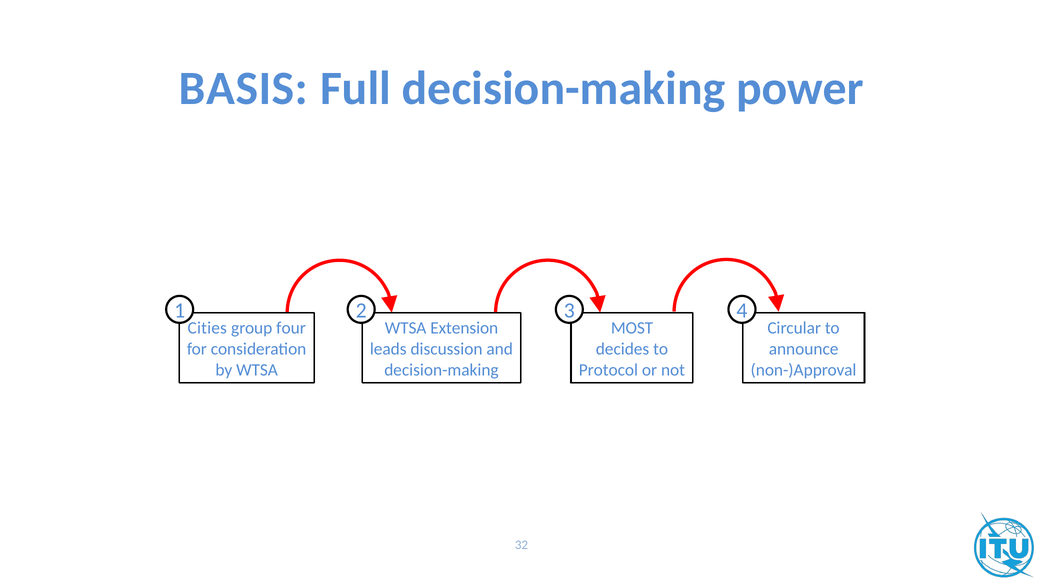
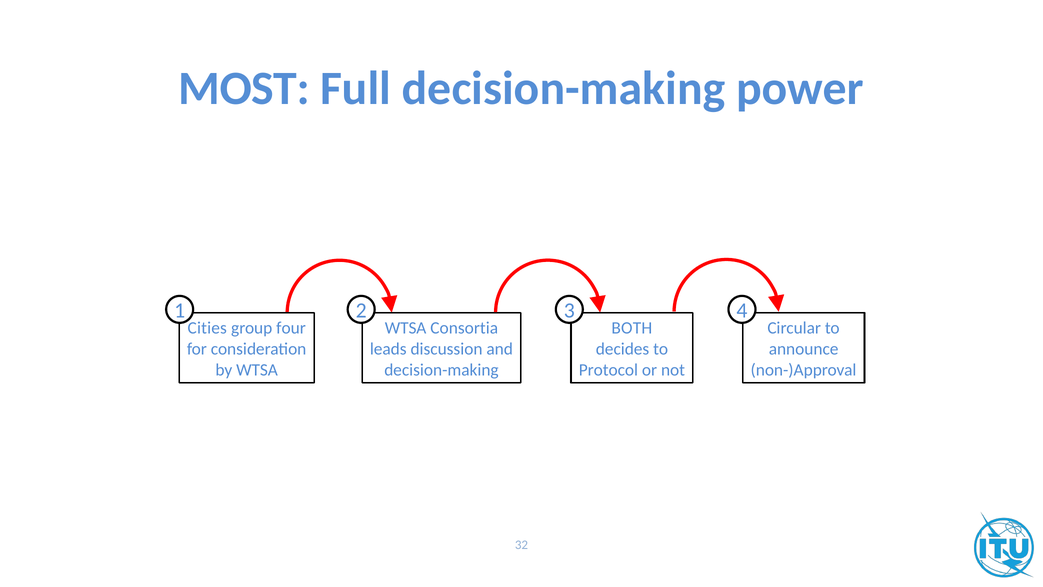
BASIS: BASIS -> MOST (244, 88)
Extension: Extension -> Consortia (464, 328)
MOST: MOST -> BOTH (632, 328)
